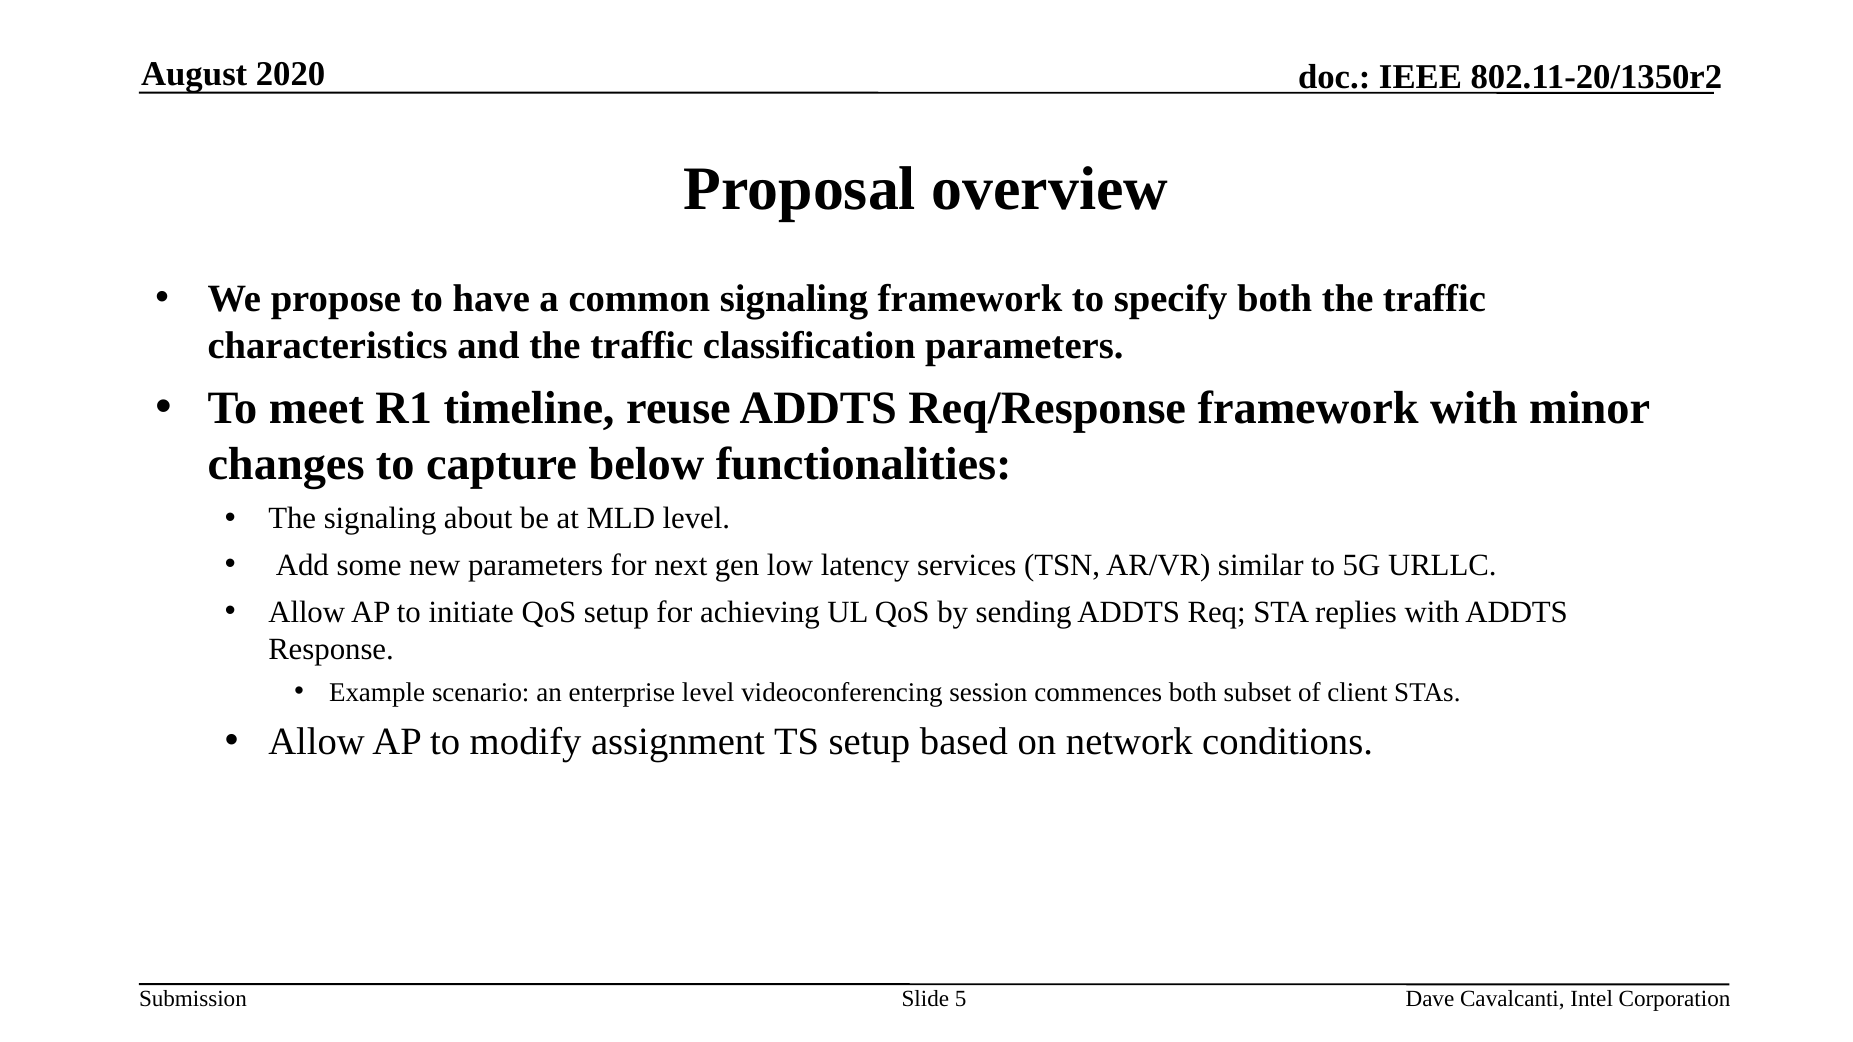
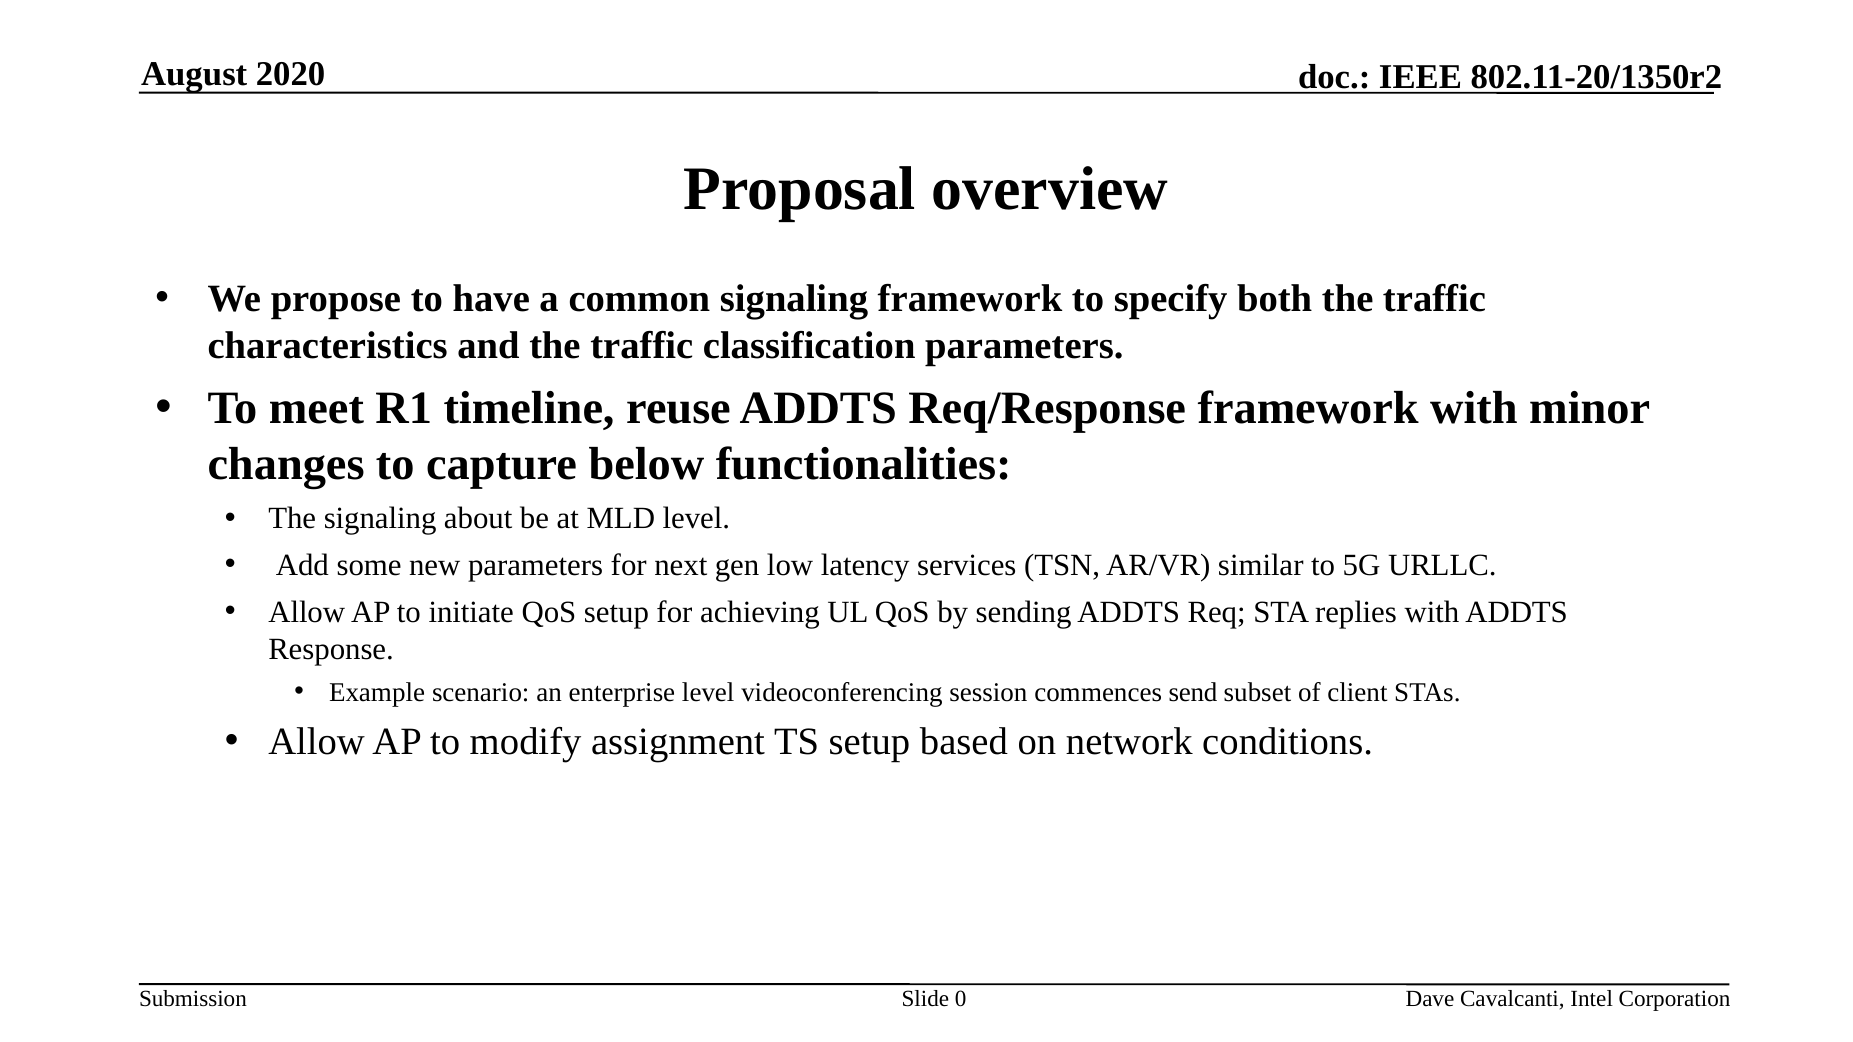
commences both: both -> send (1193, 692)
5: 5 -> 0 (961, 1000)
